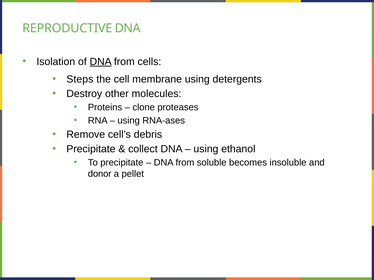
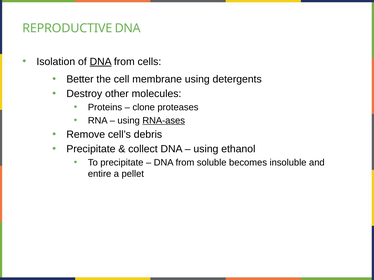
Steps: Steps -> Better (80, 79)
RNA-ases underline: none -> present (164, 121)
donor: donor -> entire (100, 174)
